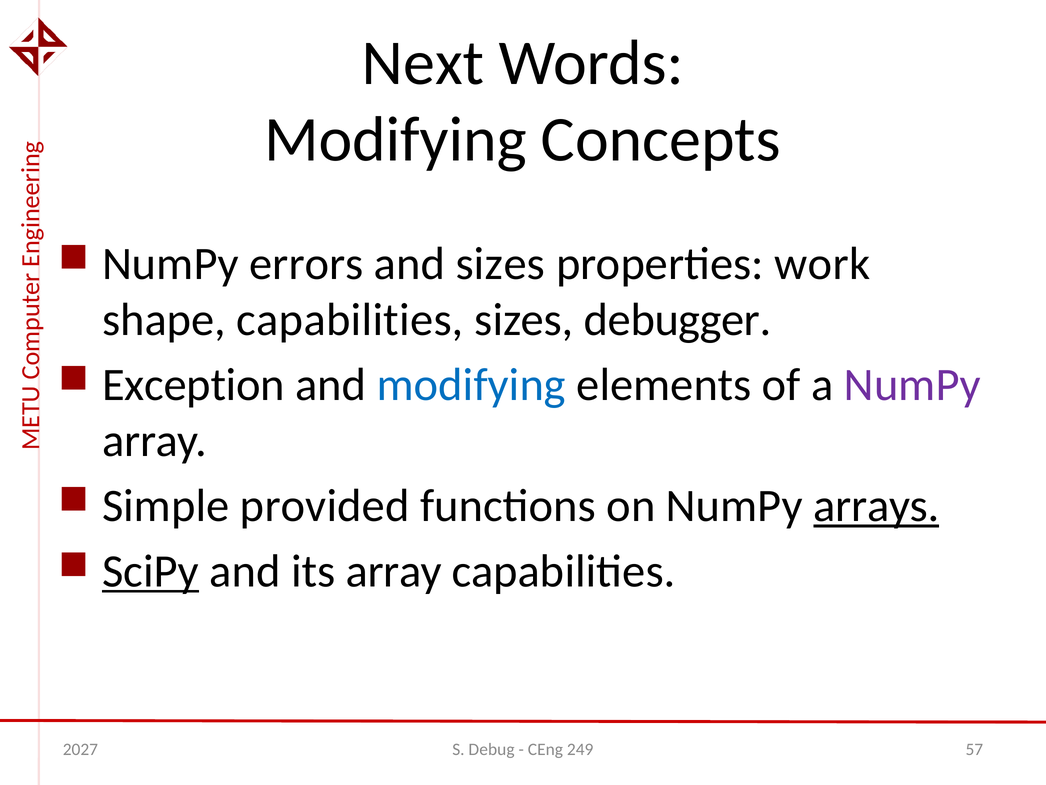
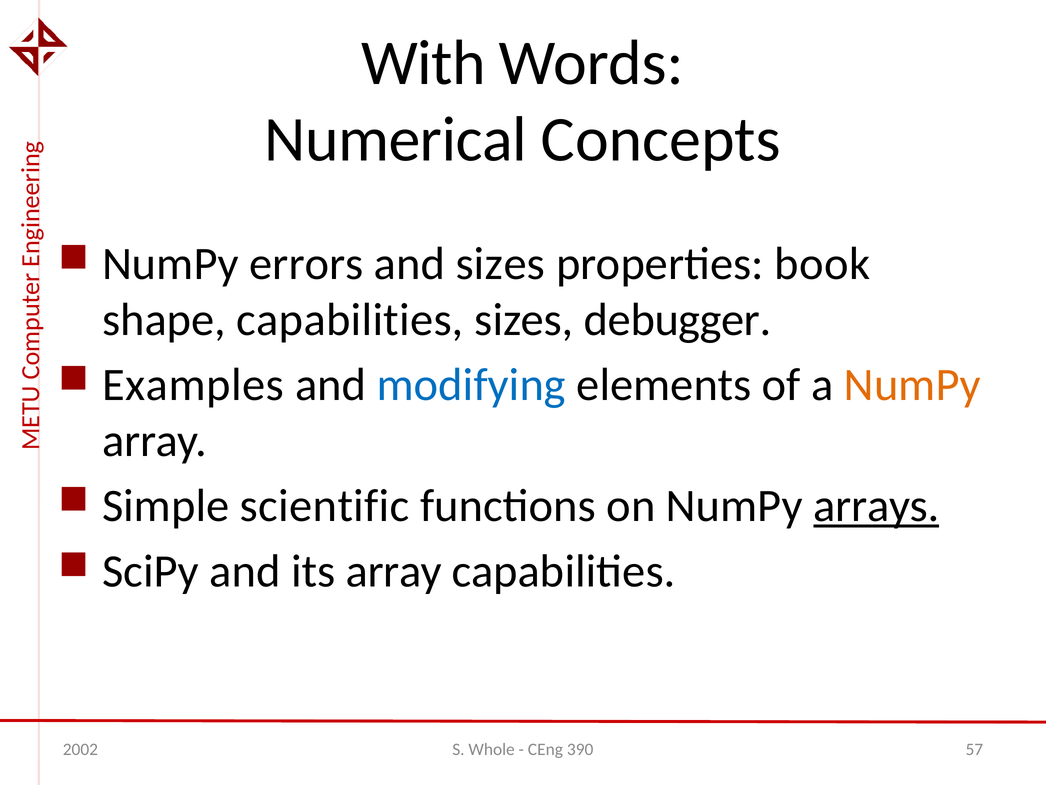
Next: Next -> With (423, 63)
Modifying: Modifying -> Numerical (396, 140)
work: work -> book (822, 264)
Exception: Exception -> Examples (193, 385)
NumPy colour: purple -> orange (912, 385)
provided: provided -> scientific (325, 506)
SciPy underline: present -> none (150, 571)
2027: 2027 -> 2002 (80, 749)
Debug: Debug -> Whole (492, 749)
249: 249 -> 390 (580, 749)
